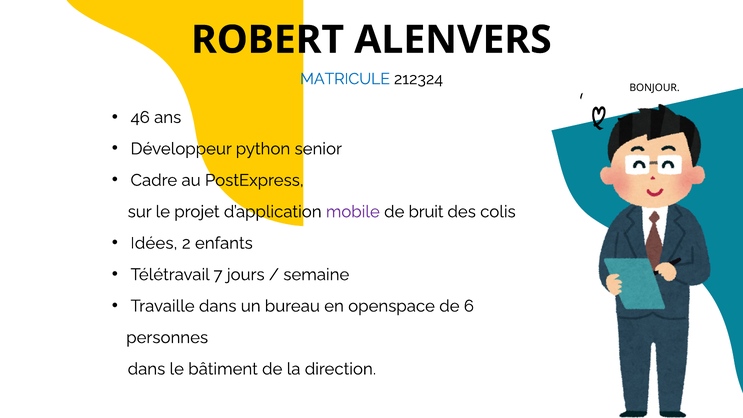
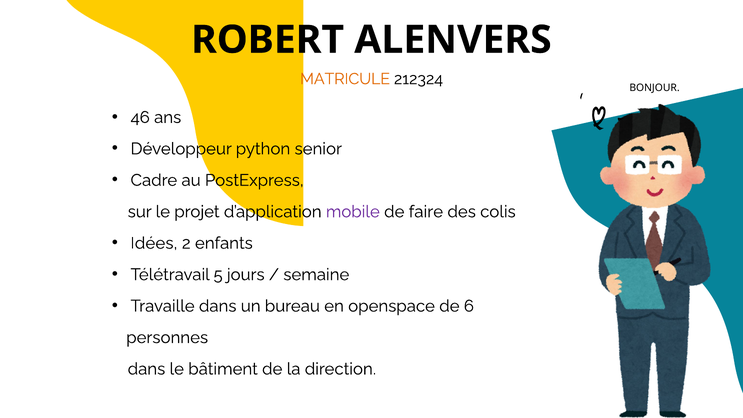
MATRICULE colour: blue -> orange (345, 79)
bruit: bruit -> faire (426, 212)
7: 7 -> 5 (218, 275)
